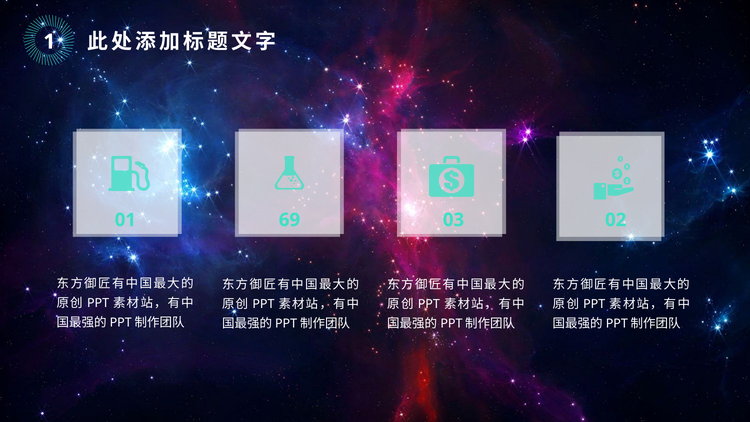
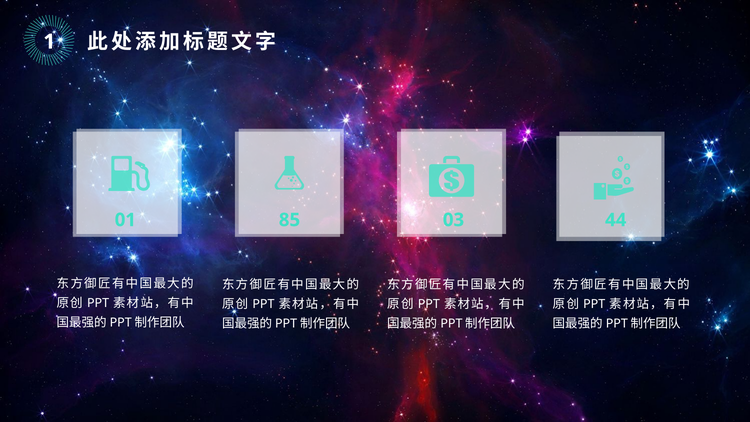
69: 69 -> 85 (289, 220)
02: 02 -> 44 (616, 220)
